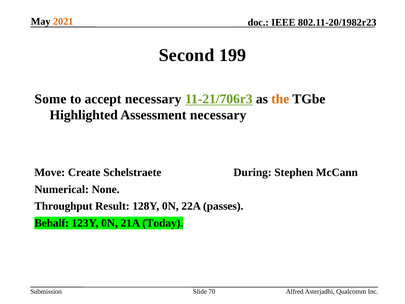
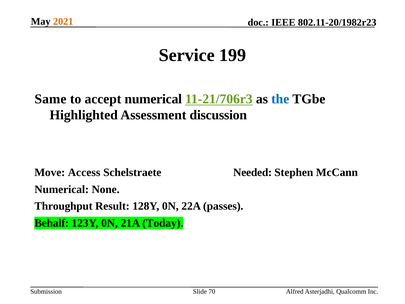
Second: Second -> Service (187, 55)
Some: Some -> Same (50, 99)
accept necessary: necessary -> numerical (153, 99)
the colour: orange -> blue (280, 99)
Assessment necessary: necessary -> discussion (218, 115)
Create: Create -> Access (84, 172)
During: During -> Needed (253, 172)
